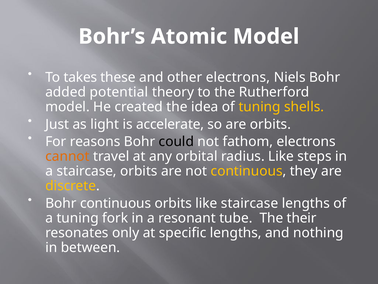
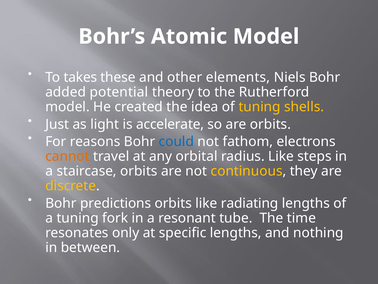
other electrons: electrons -> elements (238, 77)
could colour: black -> blue (176, 141)
Bohr continuous: continuous -> predictions (116, 203)
like staircase: staircase -> radiating (250, 203)
their: their -> time (301, 218)
